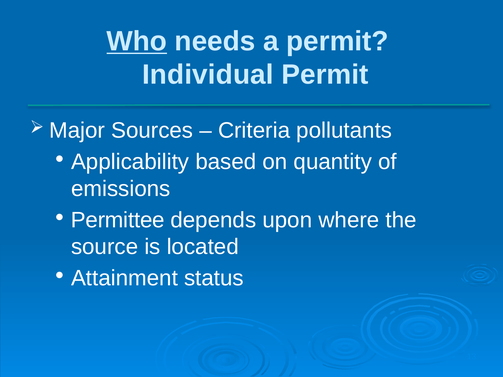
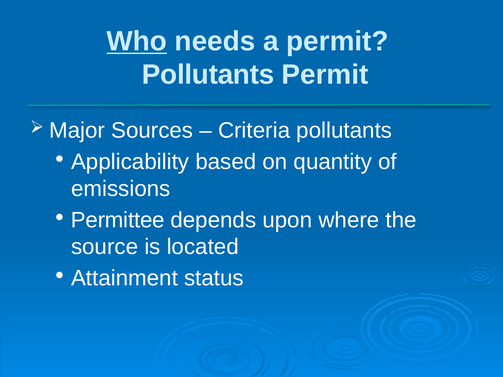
Individual: Individual -> Pollutants (208, 75)
